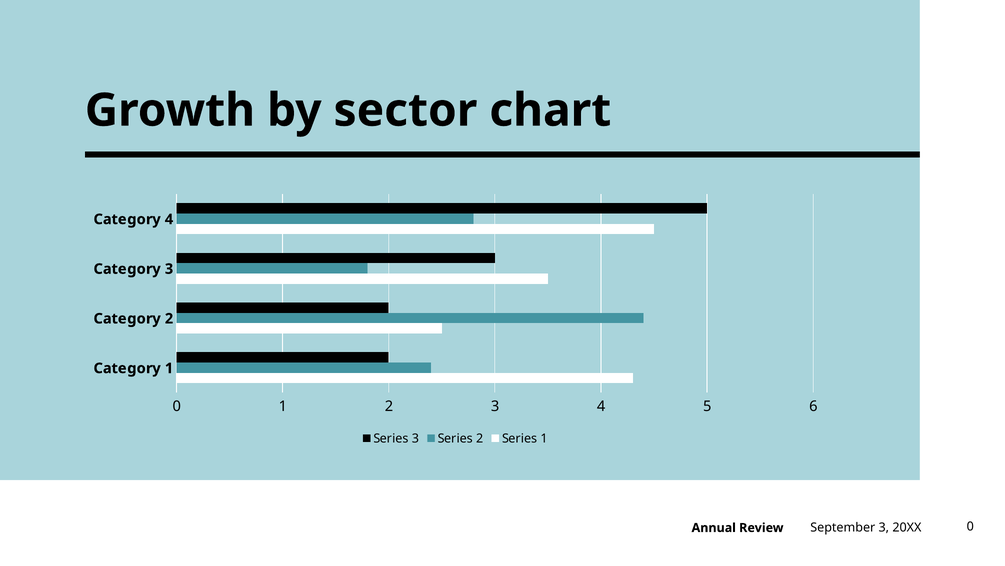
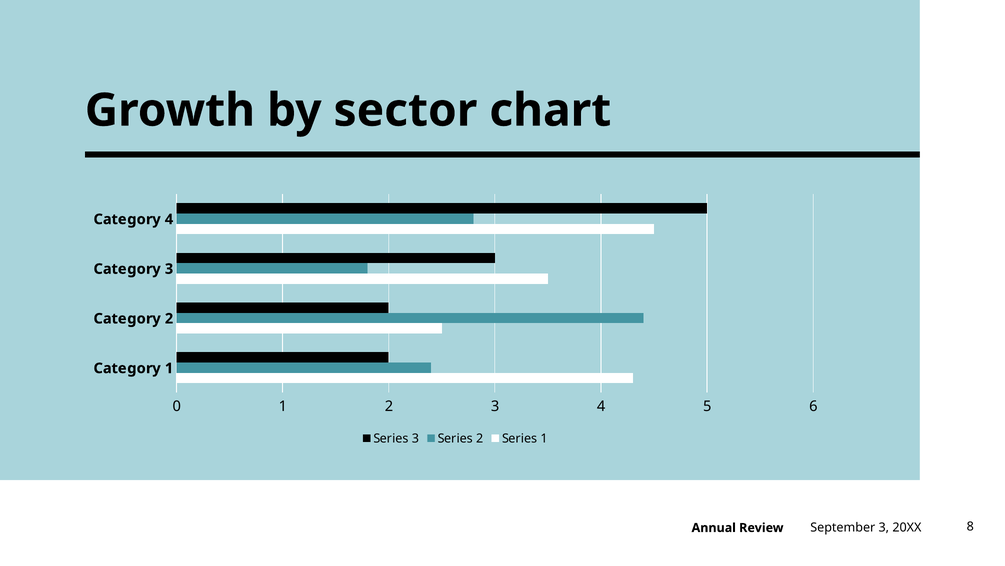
Review 0: 0 -> 8 (970, 526)
